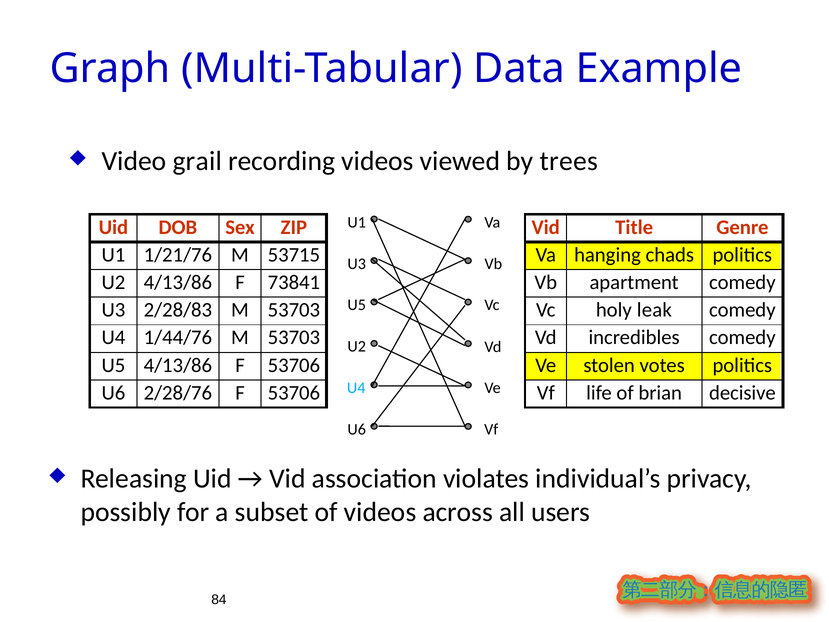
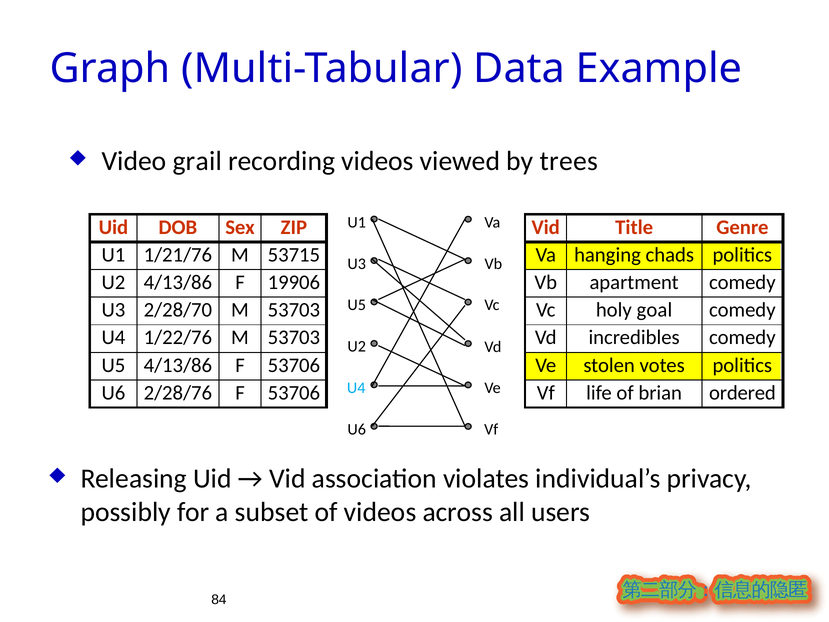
73841: 73841 -> 19906 (294, 282)
2/28/83: 2/28/83 -> 2/28/70 (178, 310)
leak: leak -> goal (654, 310)
1/44/76: 1/44/76 -> 1/22/76 (178, 338)
decisive: decisive -> ordered (742, 393)
